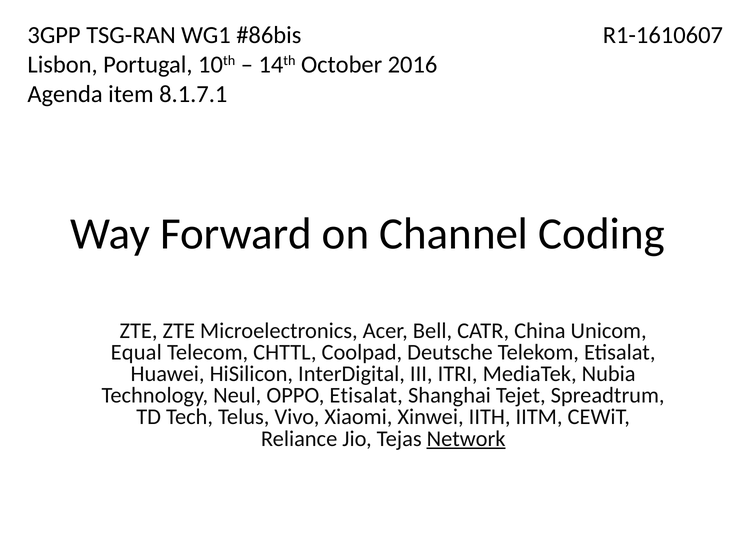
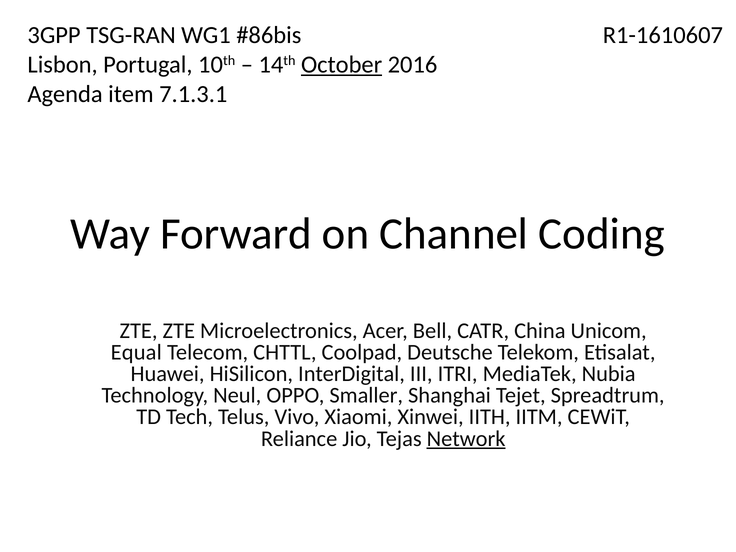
October underline: none -> present (342, 65)
8.1.7.1: 8.1.7.1 -> 7.1.3.1 (193, 94)
OPPO Etisalat: Etisalat -> Smaller (366, 395)
